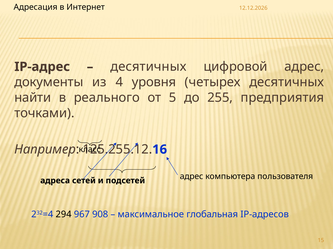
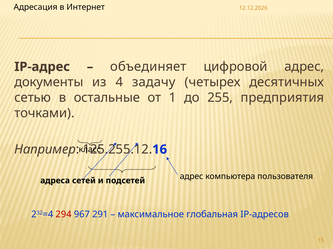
десятичных: десятичных -> объединяет (148, 67)
уровня: уровня -> задачу (154, 82)
найти: найти -> сетью (33, 98)
реального: реального -> остальные (107, 98)
5: 5 -> 1 (173, 98)
294 colour: black -> red (64, 215)
908: 908 -> 291 (100, 215)
